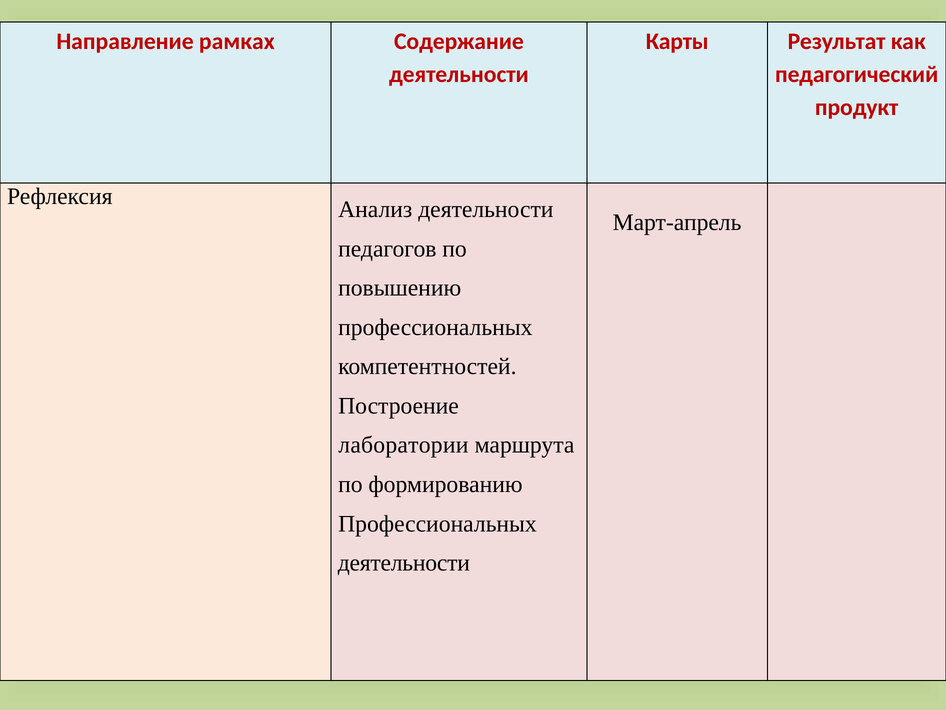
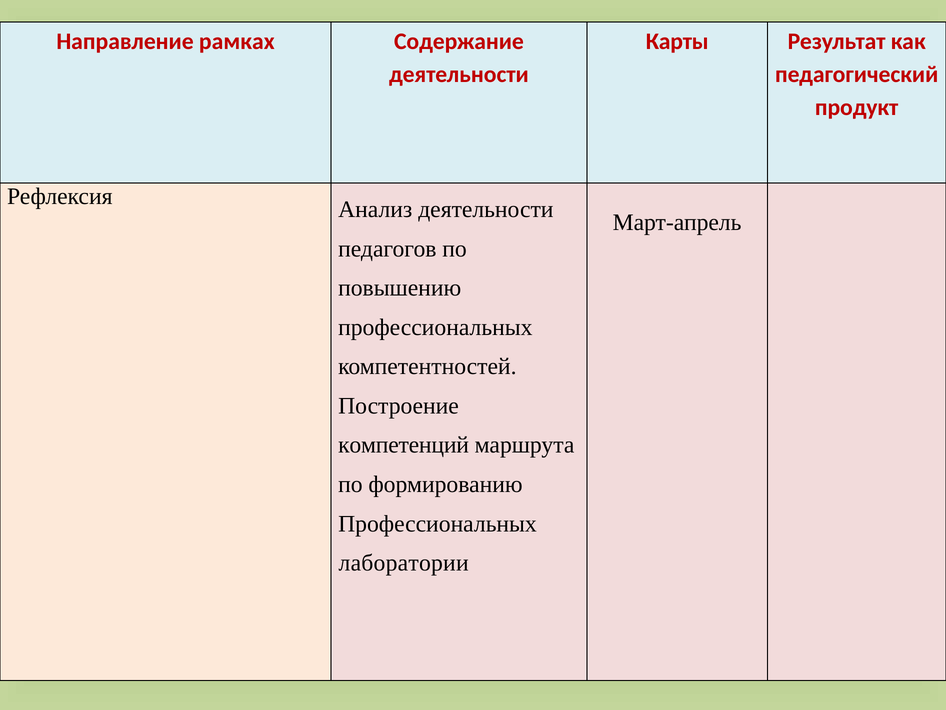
лаборатории: лаборатории -> компетенций (404, 445)
деятельности: деятельности -> лаборатории (404, 563)
